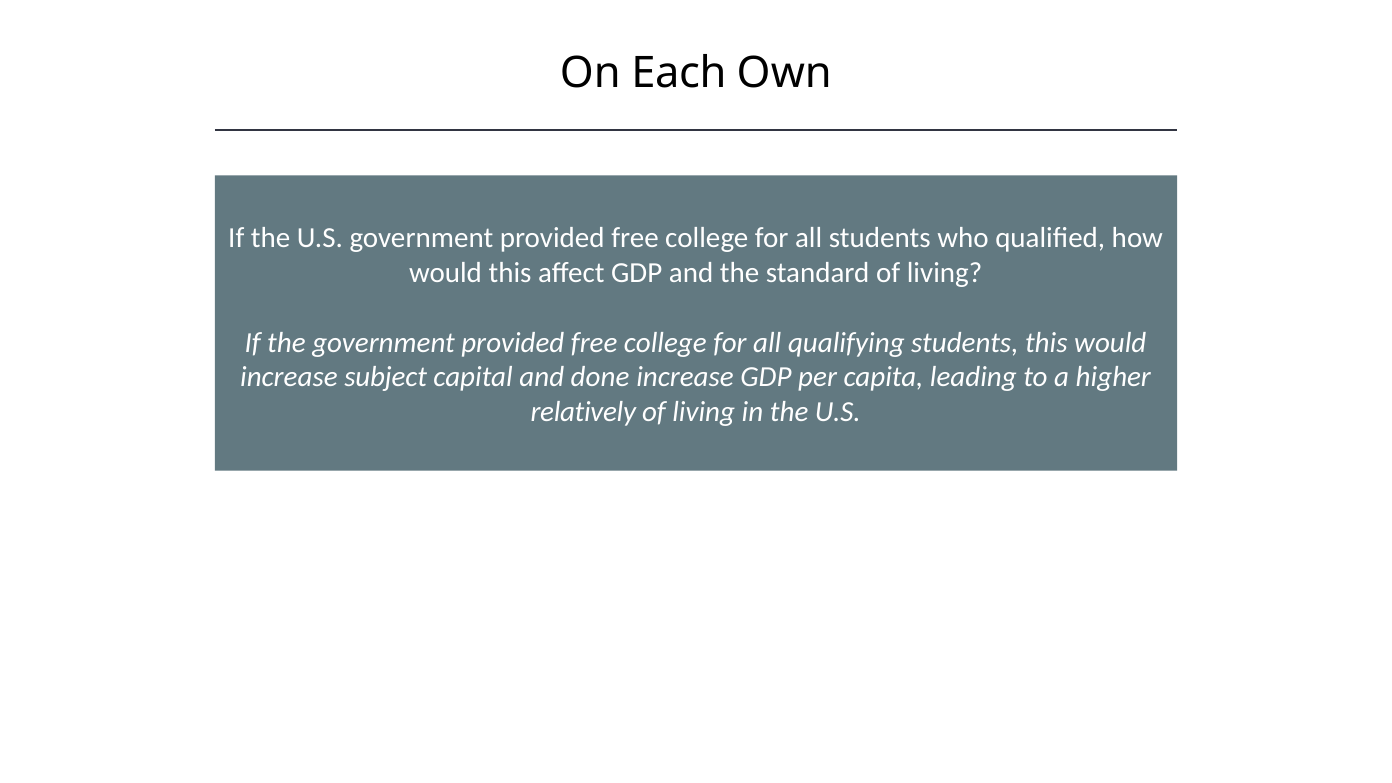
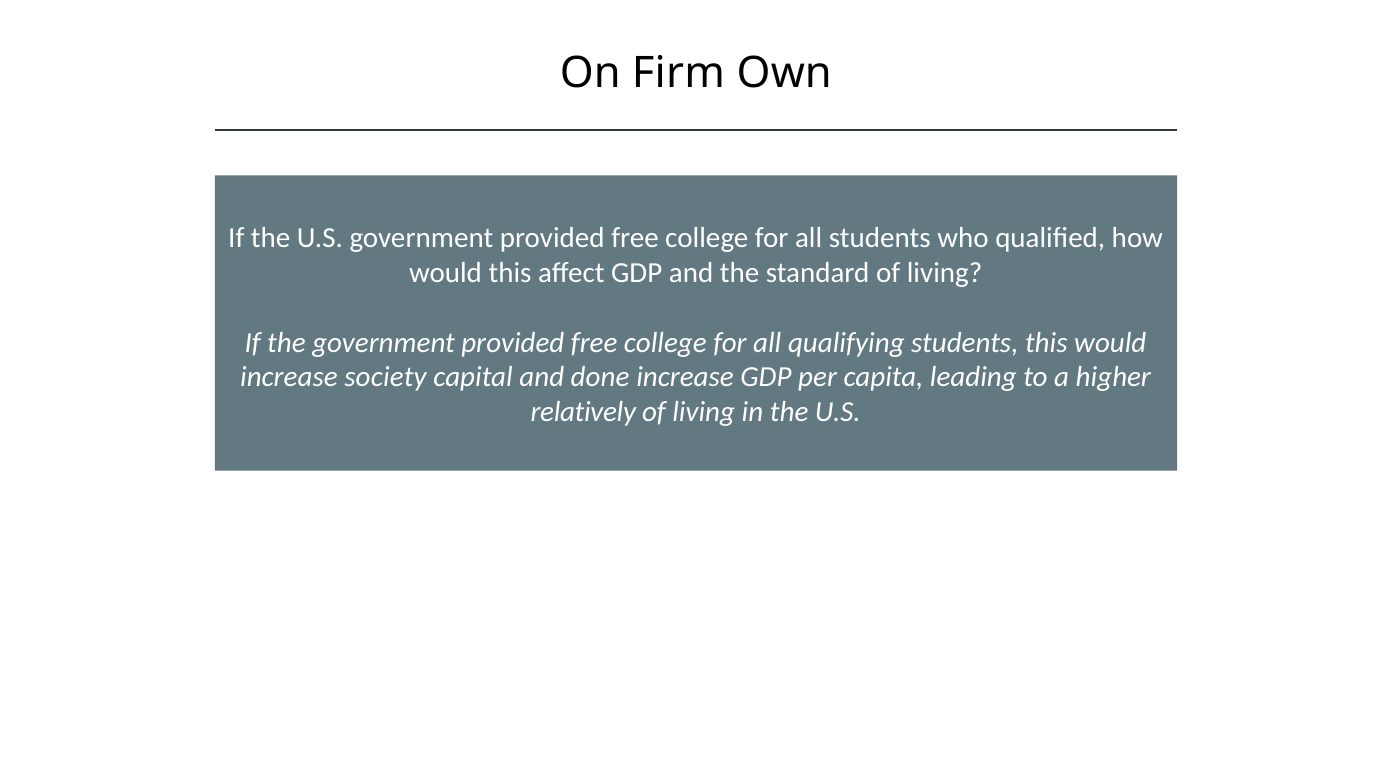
Each: Each -> Firm (679, 73)
subject: subject -> society (385, 377)
